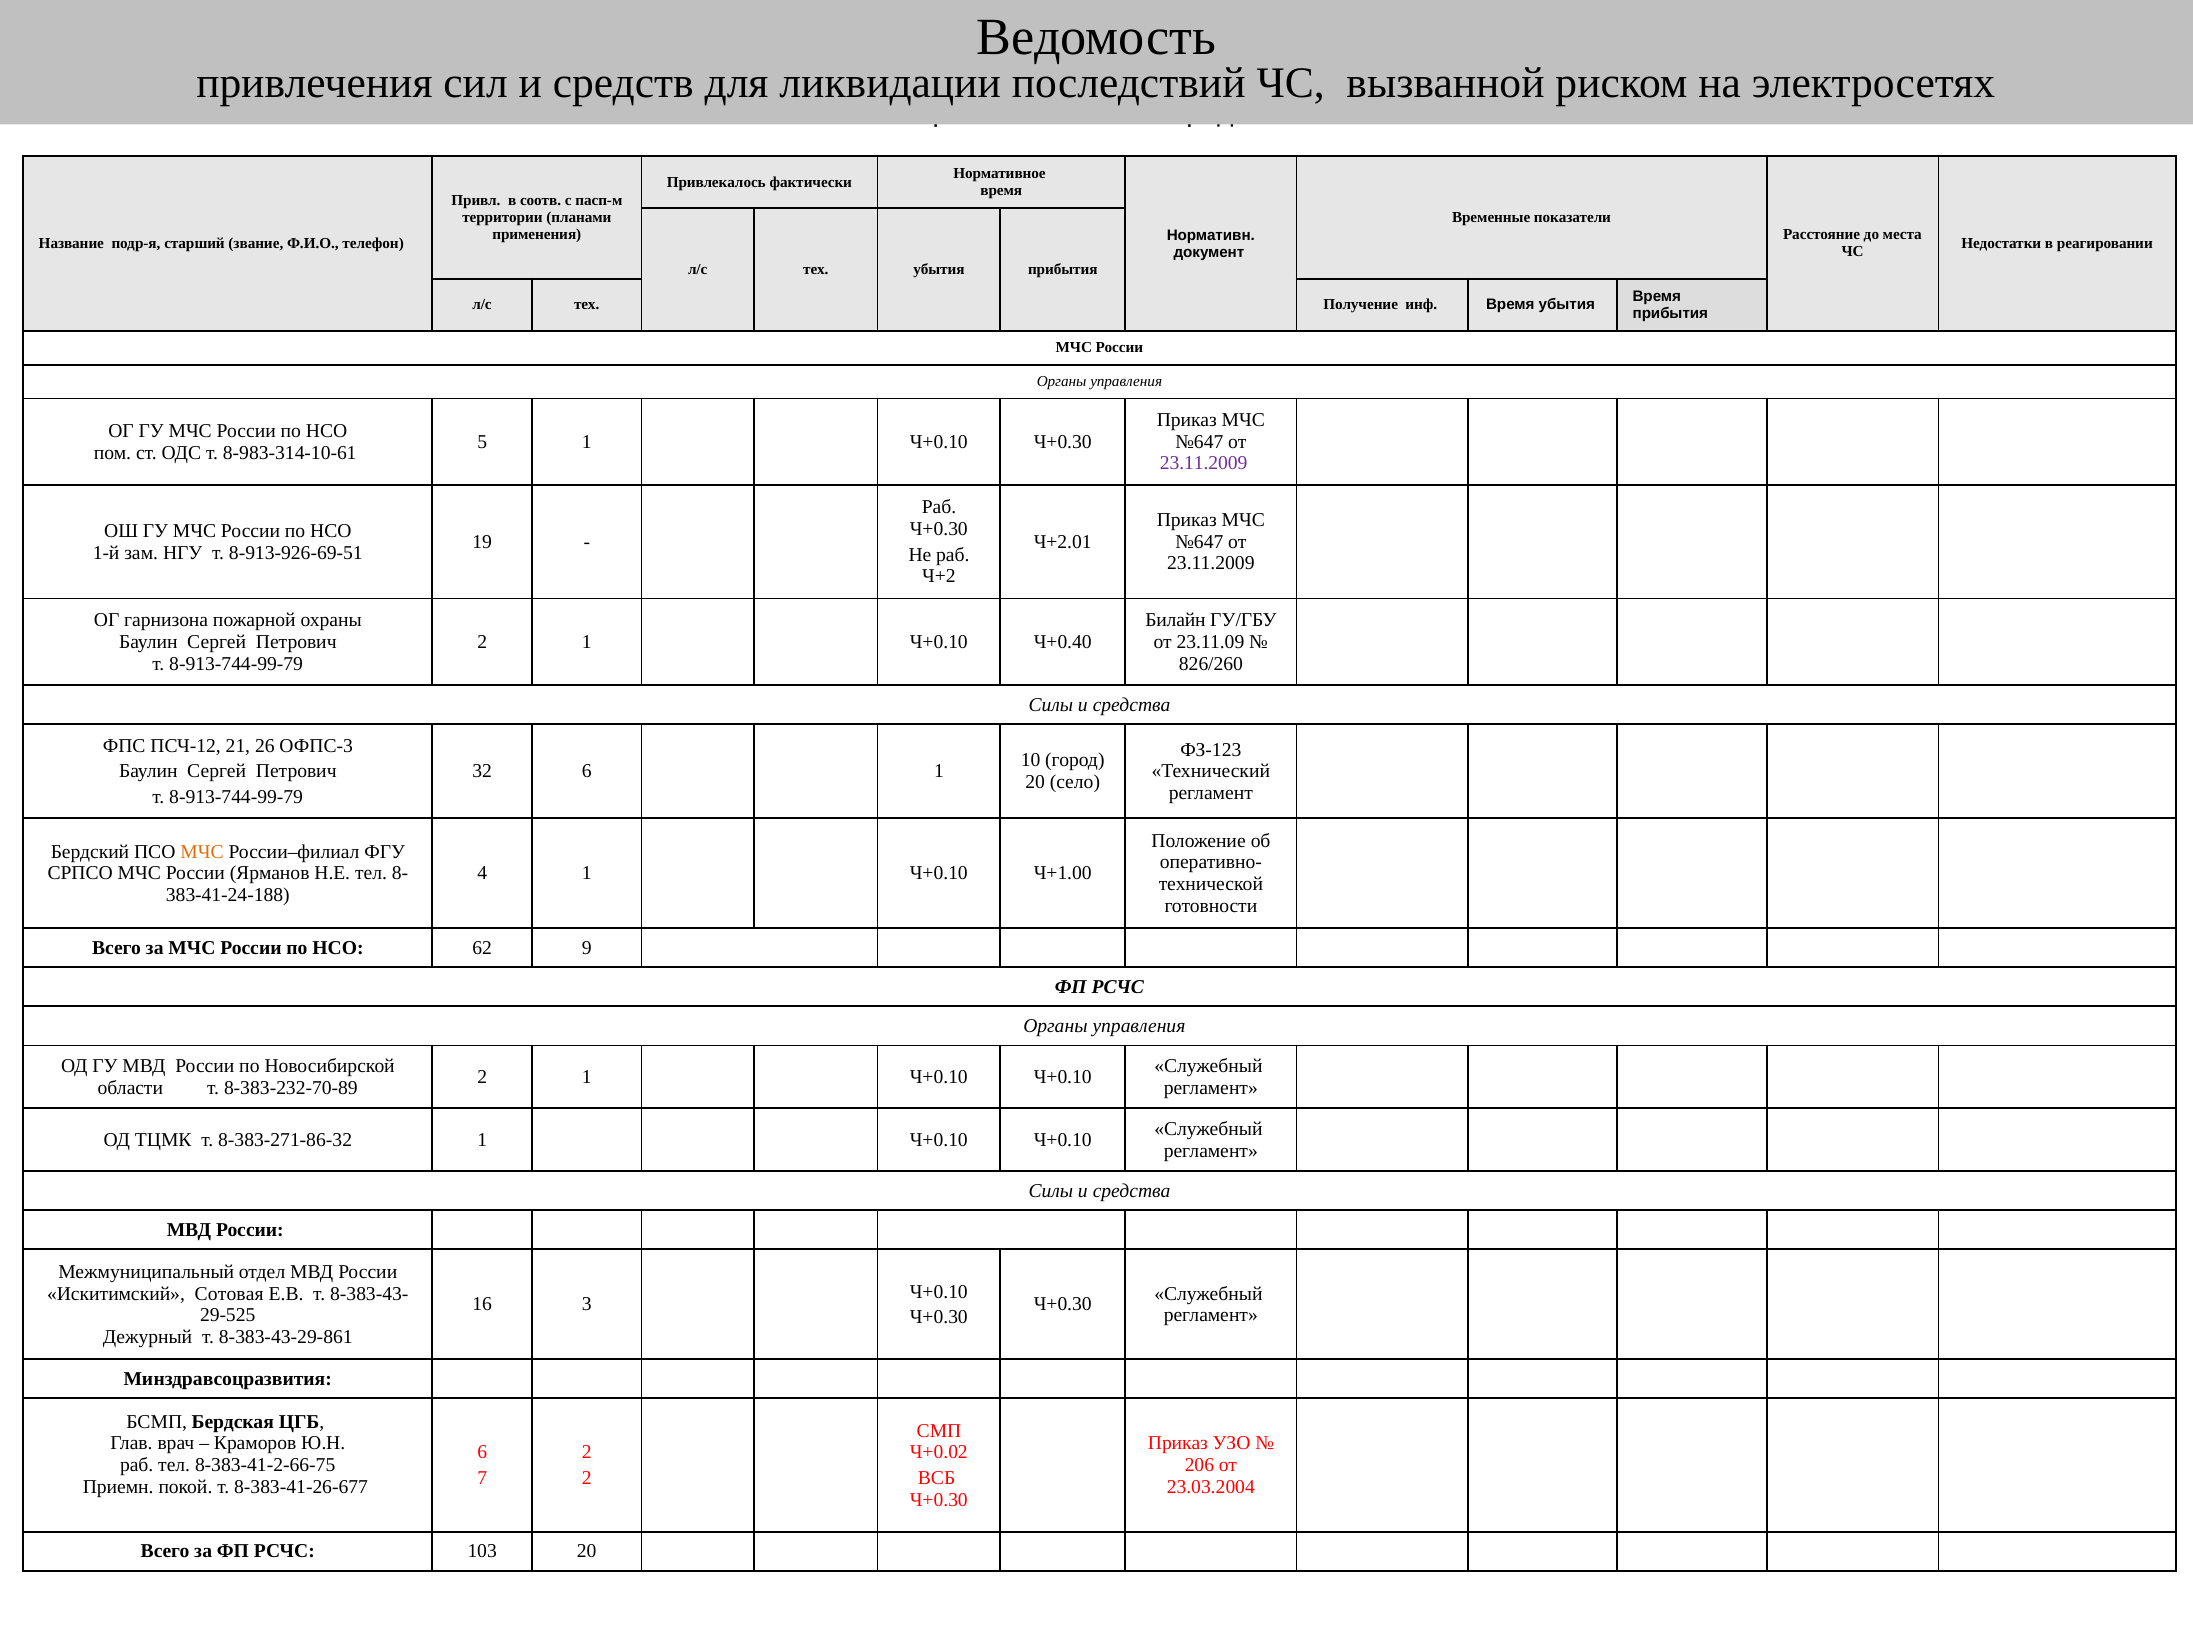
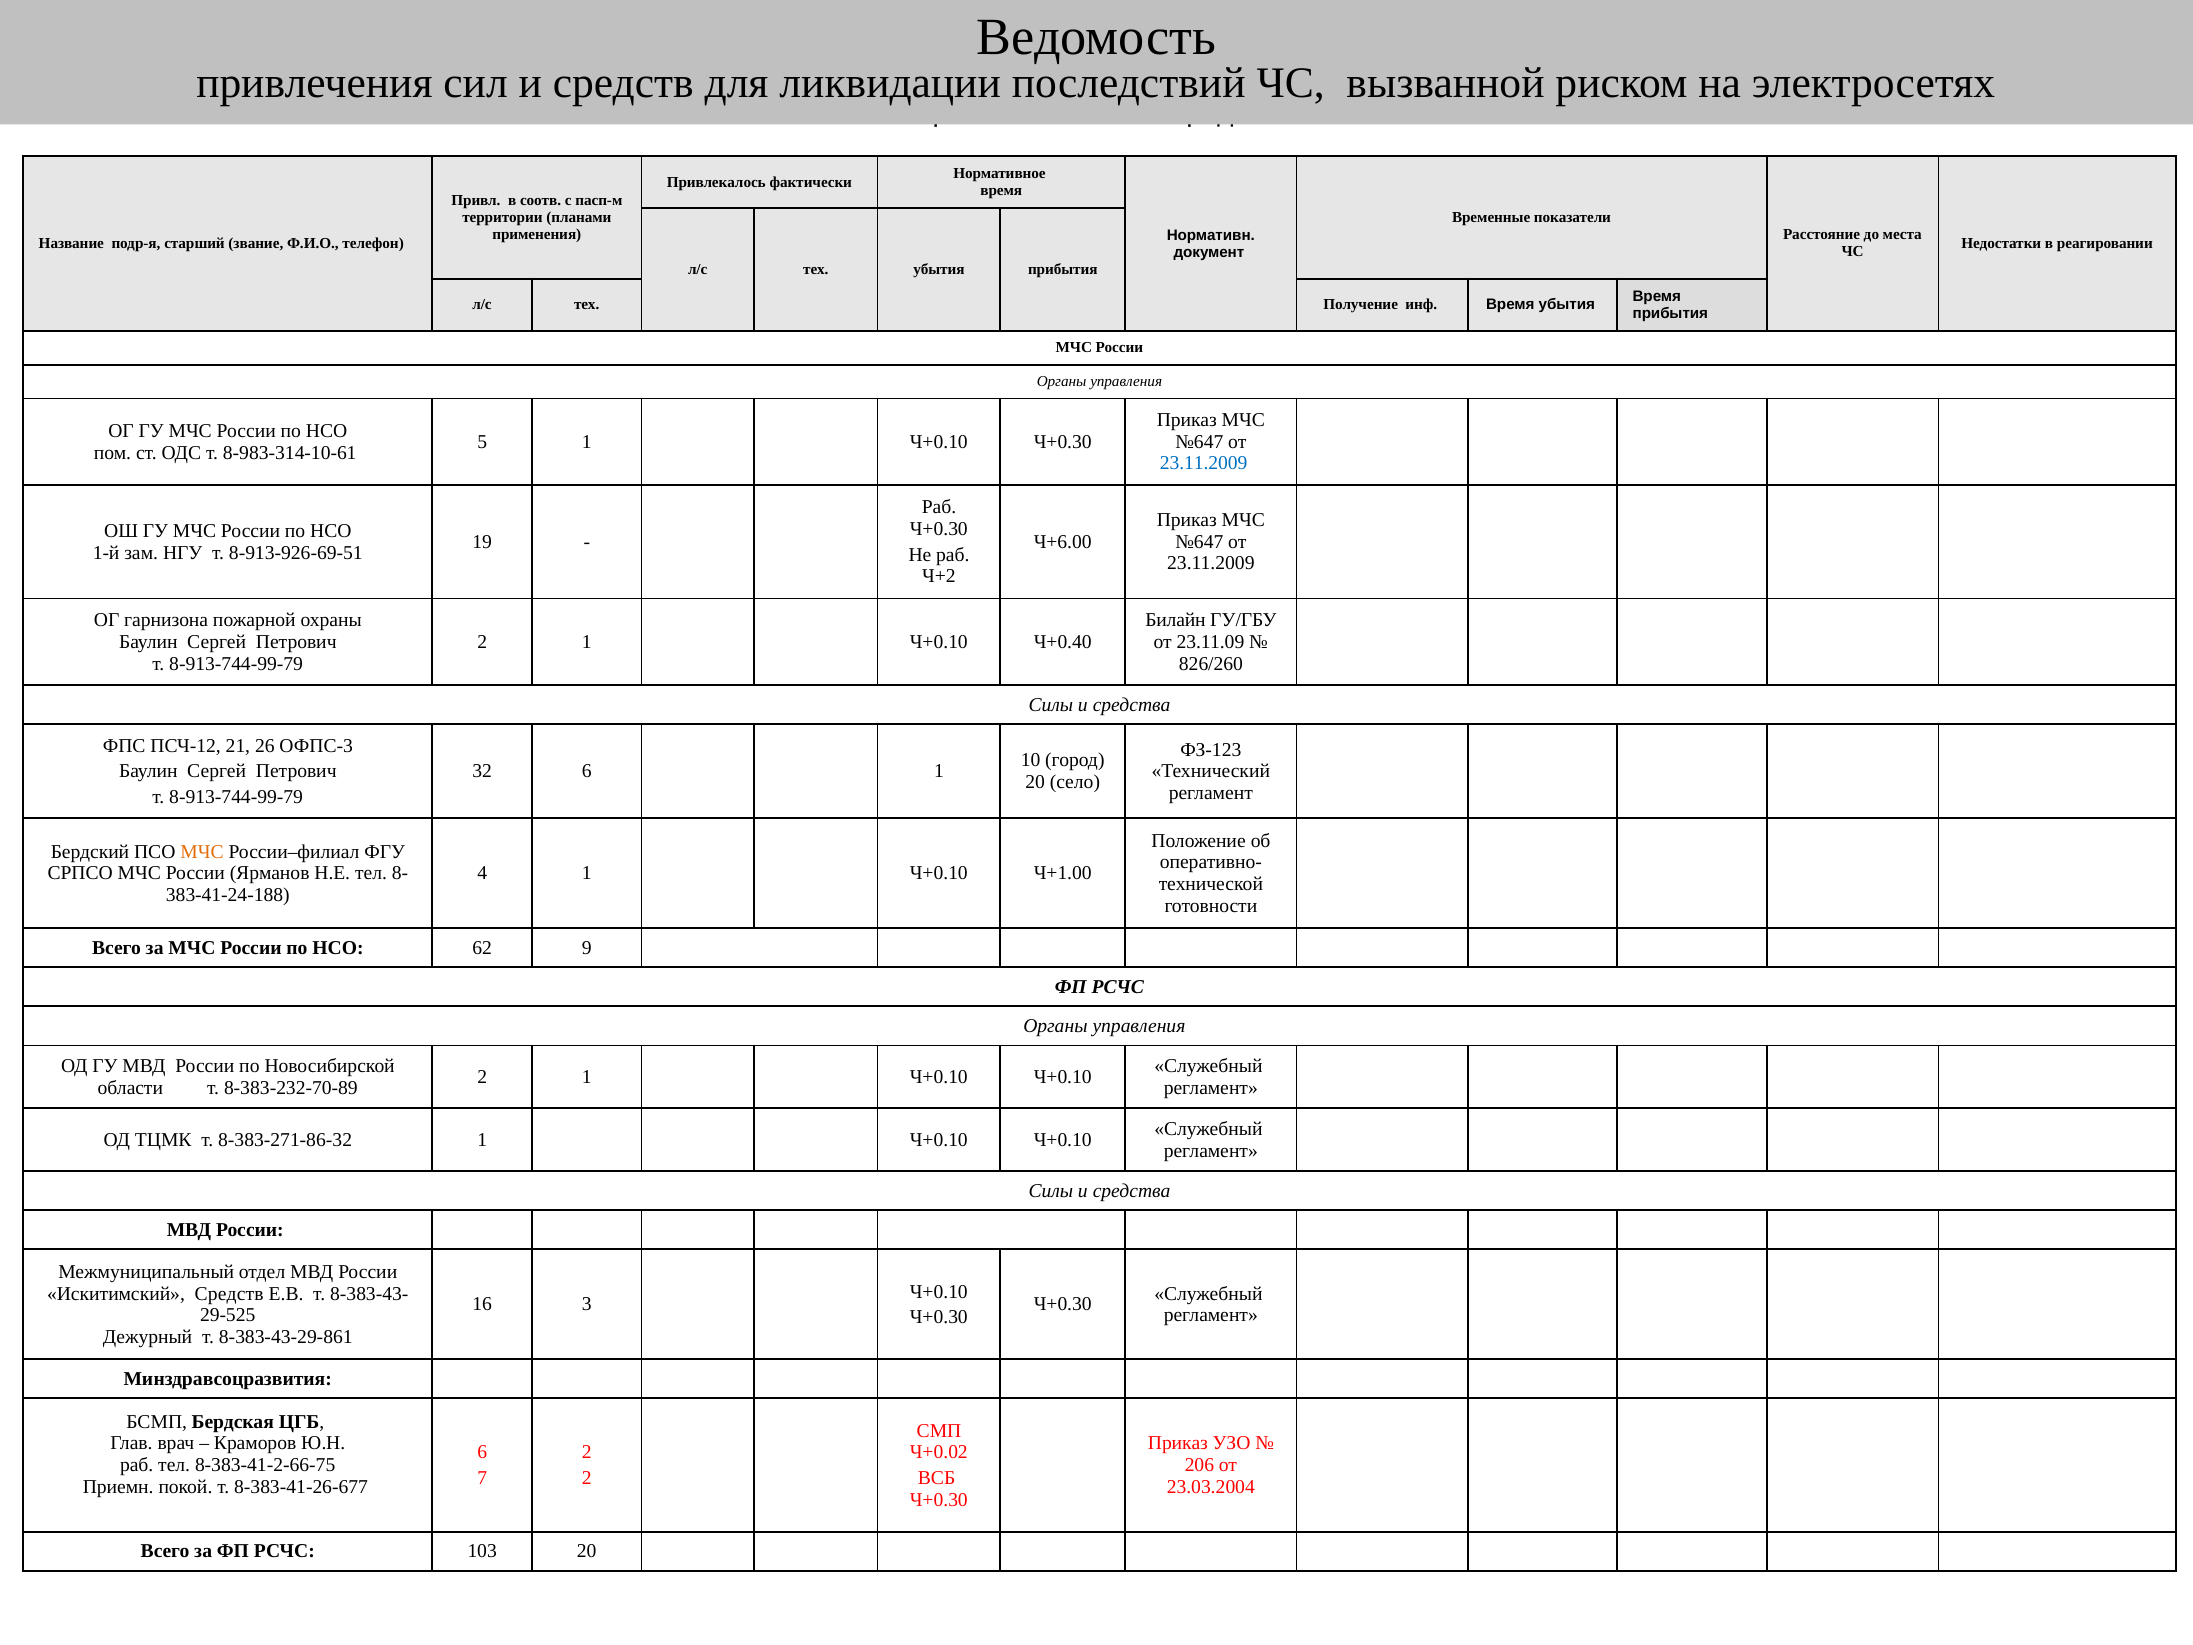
23.11.2009 colour: purple -> blue (1204, 463)
Ч+2.01: Ч+2.01 -> Ч+6.00 (1063, 542)
Искитимский Сотовая: Сотовая -> Средств (229, 1293)
